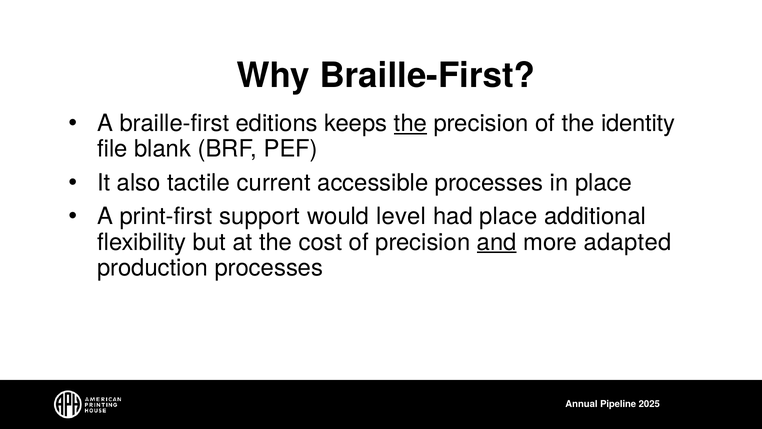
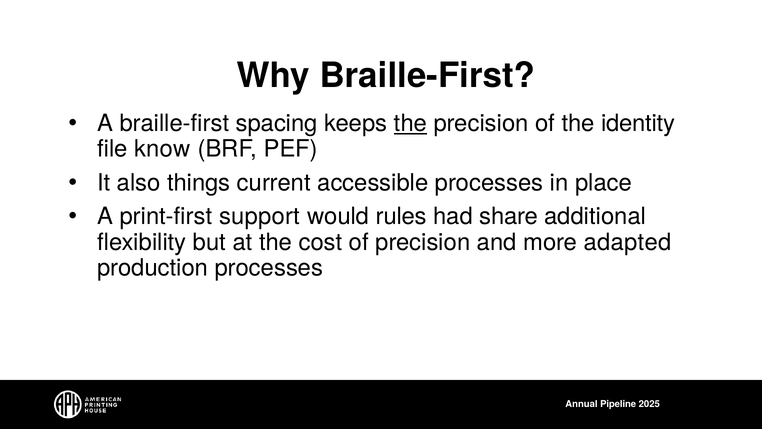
editions: editions -> spacing (277, 123)
blank: blank -> know (162, 149)
tactile: tactile -> things (199, 183)
level: level -> rules (401, 216)
had place: place -> share (509, 216)
and underline: present -> none (497, 242)
